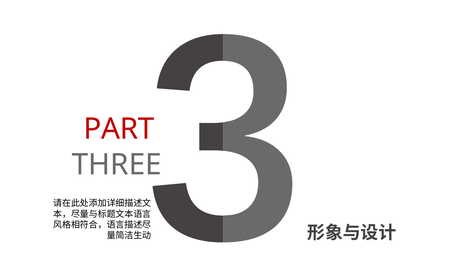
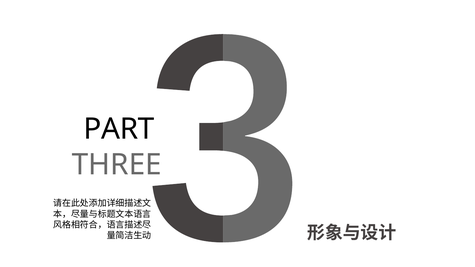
PART colour: red -> black (119, 129)
